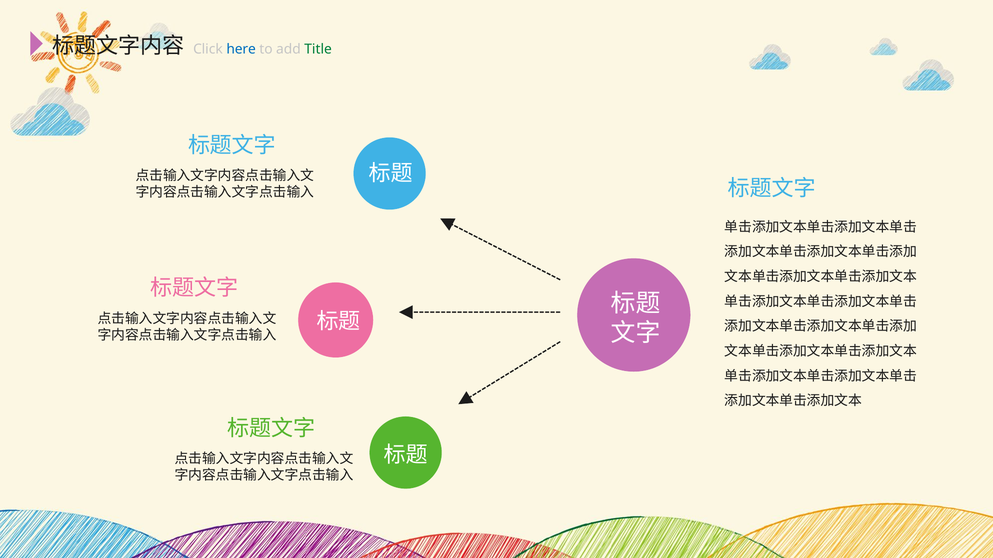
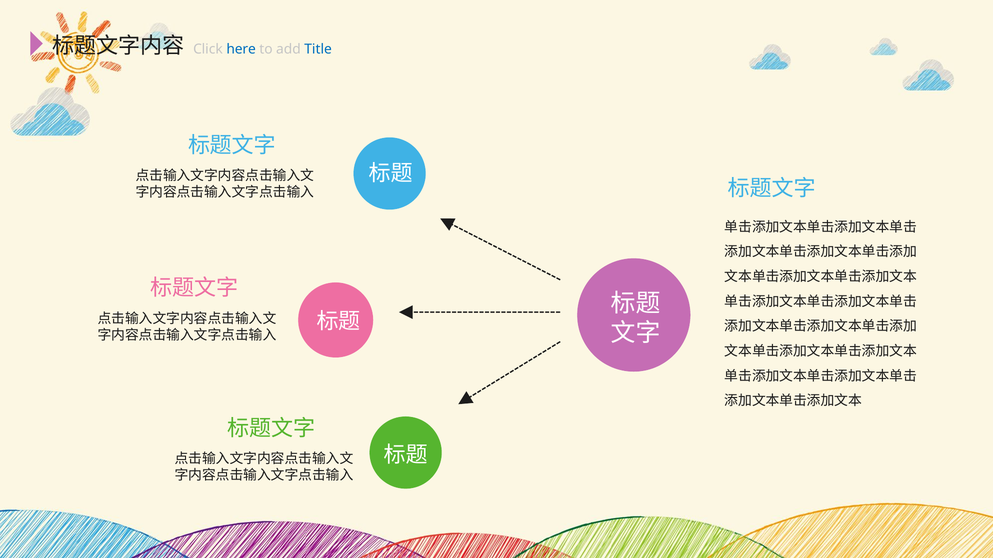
Title colour: green -> blue (318, 49)
